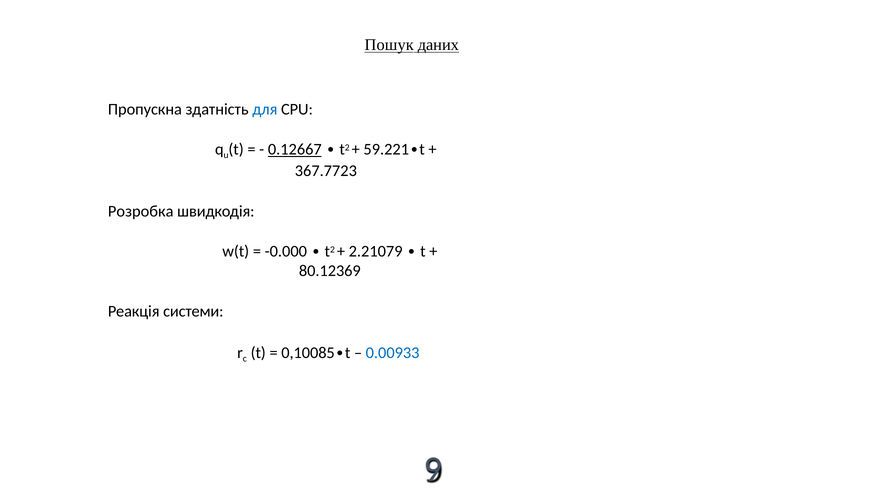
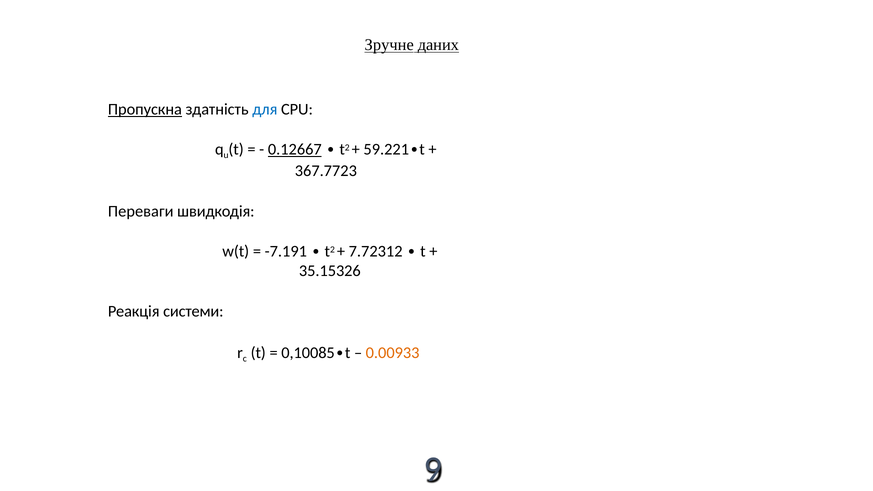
Пошук: Пошук -> Зручне (389, 45)
Пропускна underline: none -> present (145, 109)
Розробка: Розробка -> Переваги (141, 211)
2.21079: 2.21079 -> 7.72312 (376, 251)
-0.000: -0.000 -> -7.191 (286, 251)
80.12369: 80.12369 -> 35.15326 (330, 271)
0.00933 colour: blue -> orange (393, 353)
